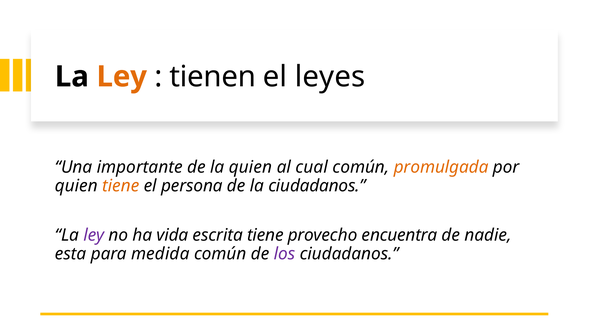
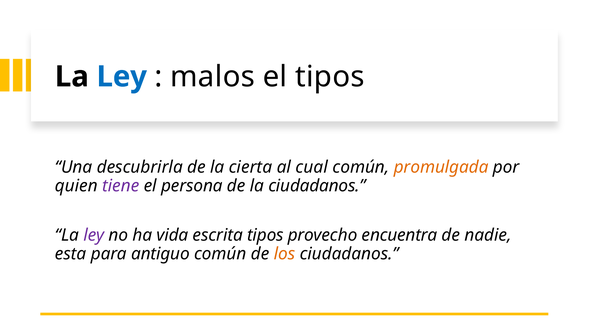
Ley colour: orange -> blue (122, 76)
tienen: tienen -> malos (213, 76)
el leyes: leyes -> tipos (330, 76)
importante: importante -> descubrirla (140, 167)
la quien: quien -> cierta (250, 167)
tiene colour: orange -> purple (121, 185)
escrita tiene: tiene -> tipos (265, 235)
medida: medida -> antiguo (160, 253)
los colour: purple -> orange (284, 253)
